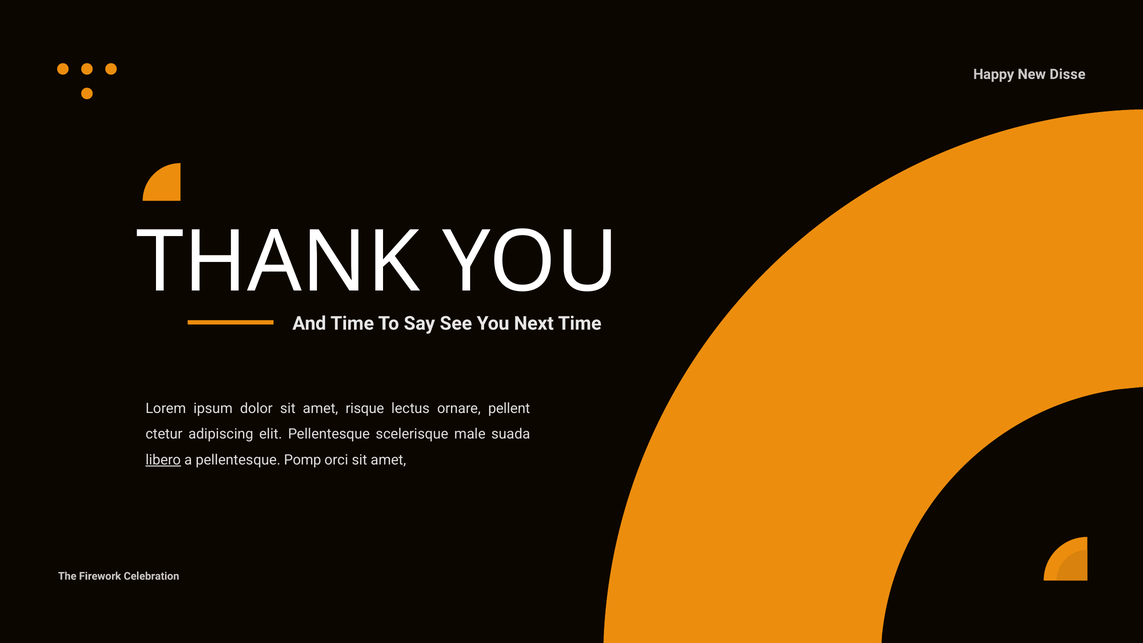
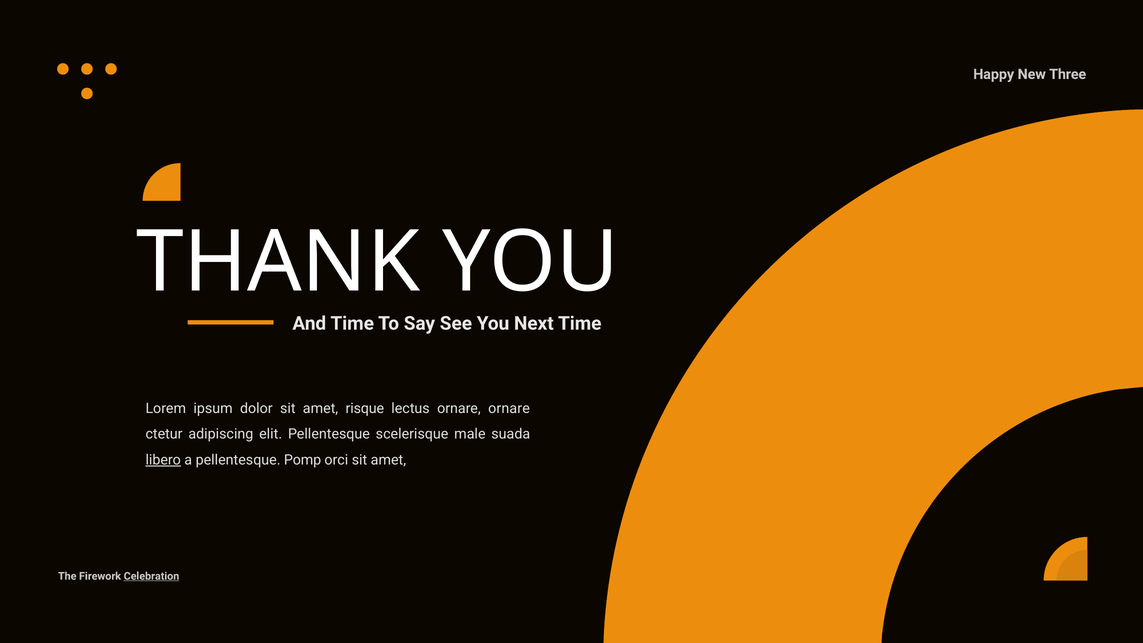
Disse: Disse -> Three (1068, 74)
ornare pellent: pellent -> ornare (509, 408)
Celebration underline: none -> present (151, 576)
